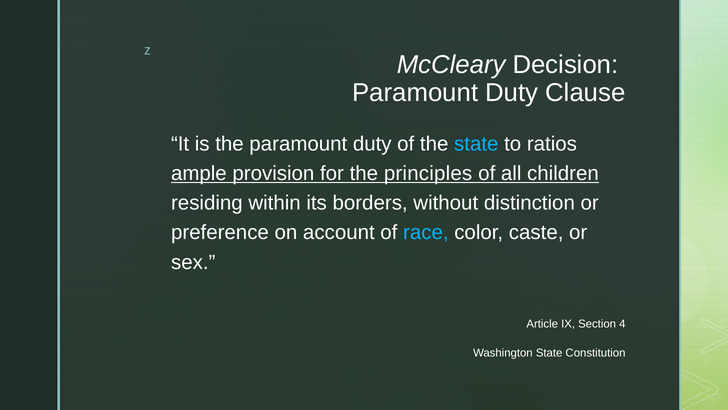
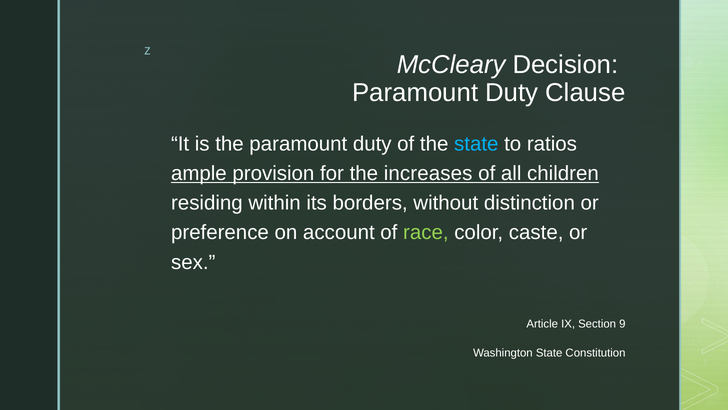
principles: principles -> increases (428, 173)
race colour: light blue -> light green (426, 232)
4: 4 -> 9 (622, 324)
